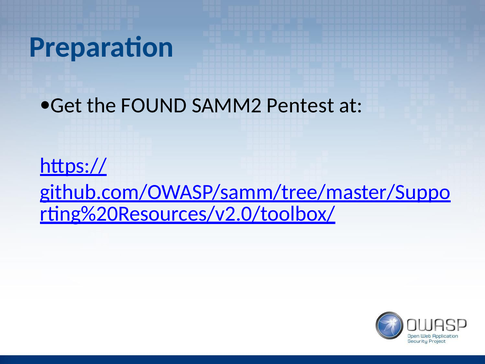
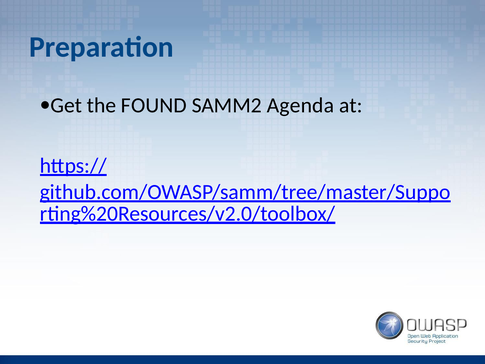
Pentest: Pentest -> Agenda (300, 105)
